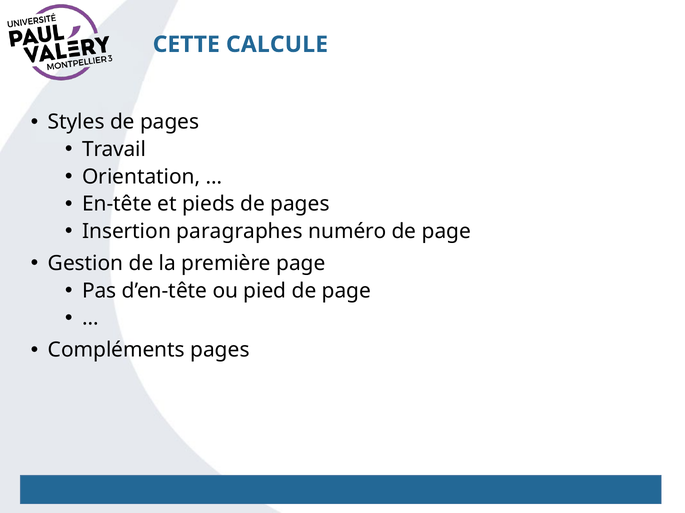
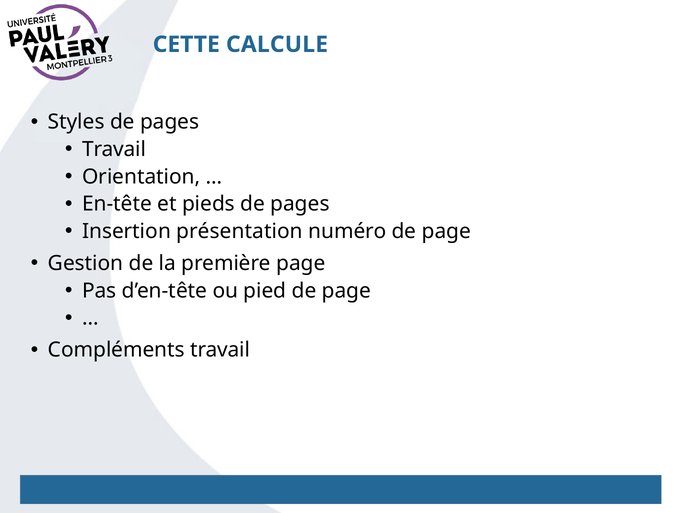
paragraphes: paragraphes -> présentation (240, 232)
Compléments pages: pages -> travail (220, 351)
